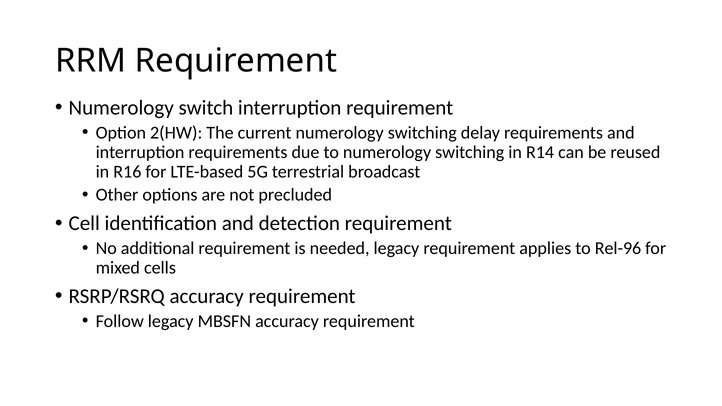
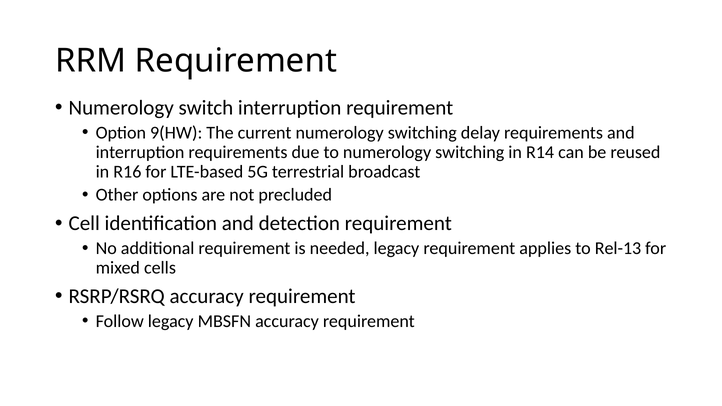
2(HW: 2(HW -> 9(HW (176, 133)
Rel-96: Rel-96 -> Rel-13 (618, 248)
